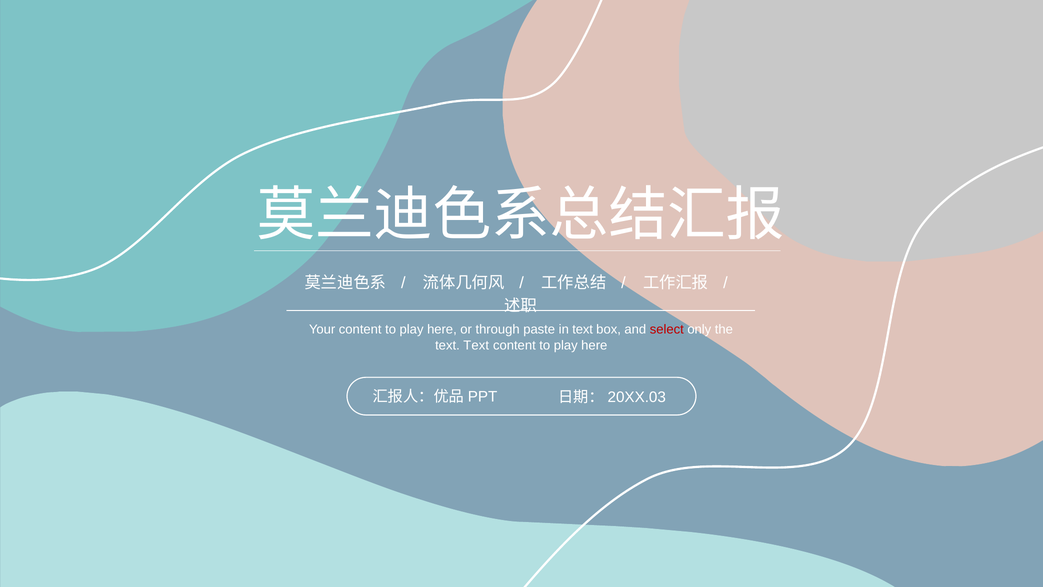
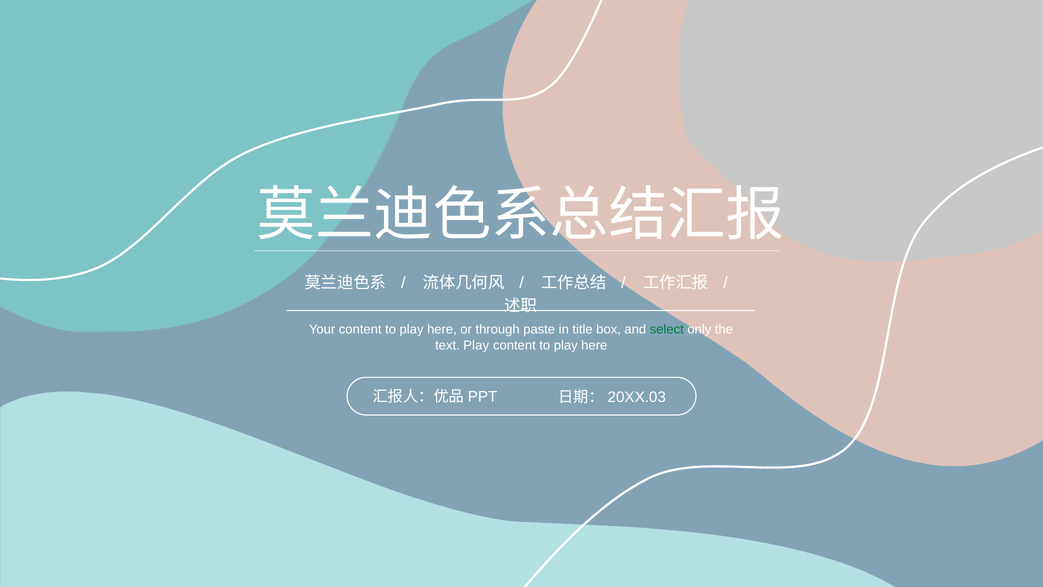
in text: text -> title (583, 329)
select colour: red -> green (667, 329)
text Text: Text -> Play (476, 345)
